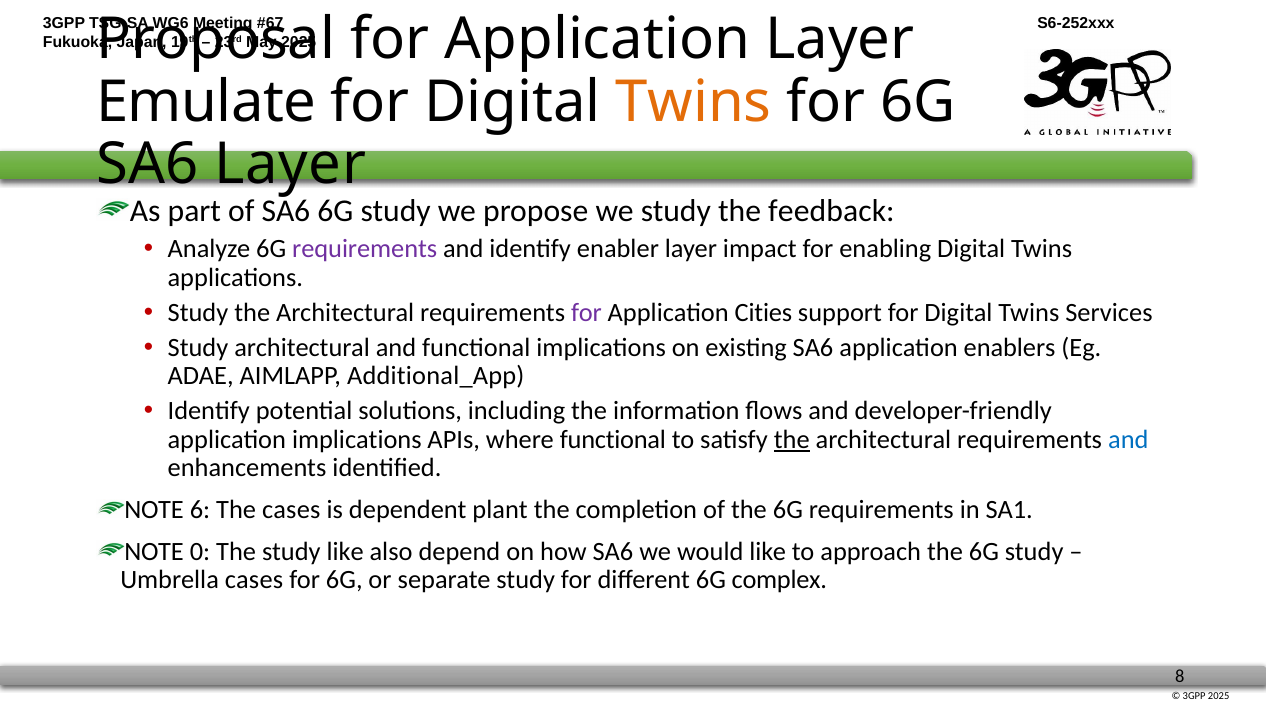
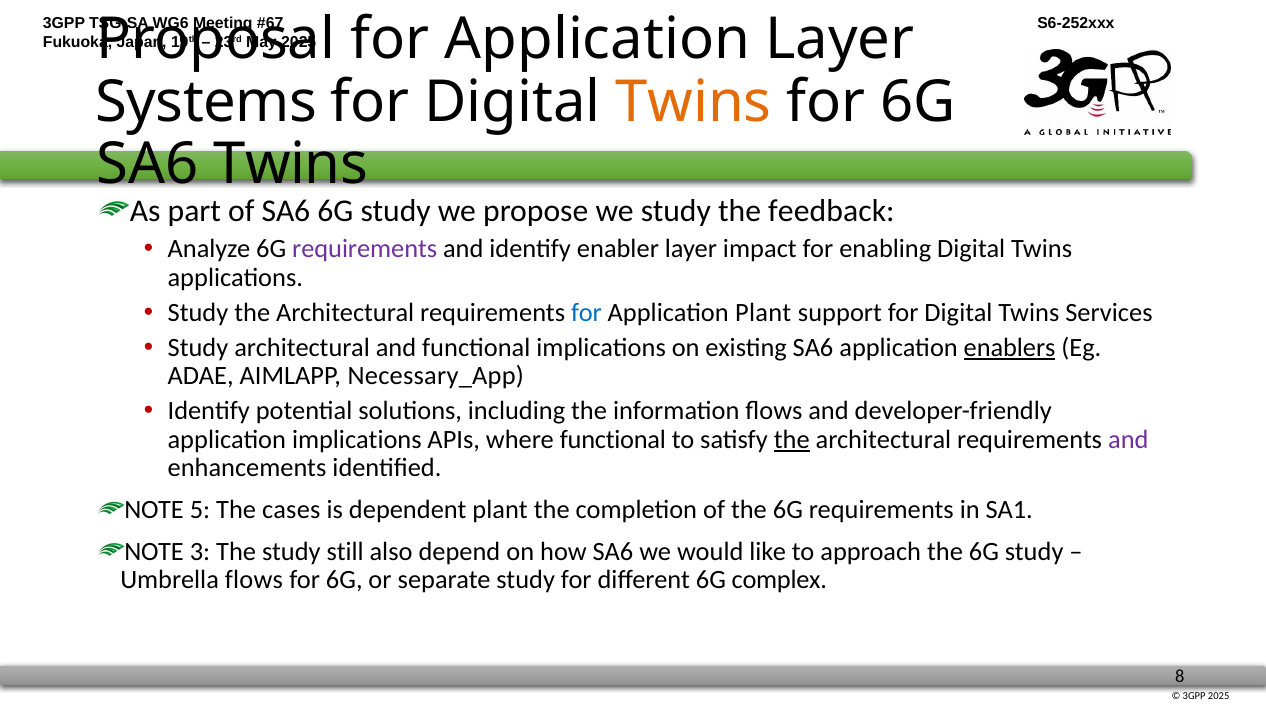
Emulate: Emulate -> Systems (206, 102)
SA6 Layer: Layer -> Twins (291, 165)
for colour: purple -> blue (586, 313)
Application Cities: Cities -> Plant (763, 313)
enablers underline: none -> present (1010, 348)
Additional_App: Additional_App -> Necessary_App (436, 376)
and colour: blue -> purple (1128, 440)
6: 6 -> 5 (200, 510)
0: 0 -> 3 (200, 552)
study like: like -> still (345, 552)
Umbrella cases: cases -> flows (254, 580)
